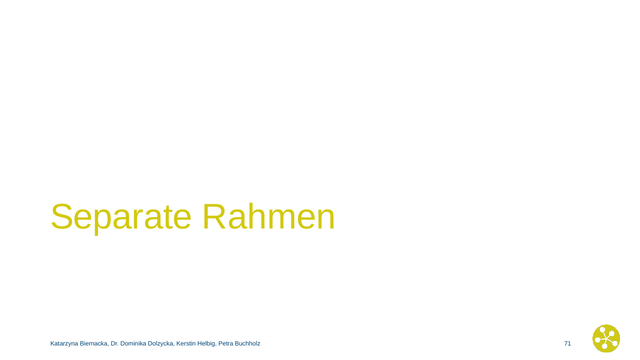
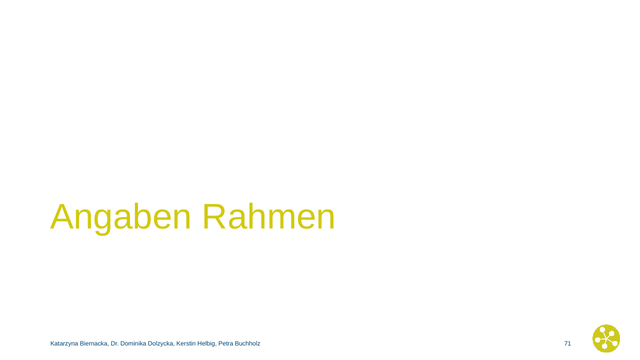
Separate: Separate -> Angaben (121, 217)
